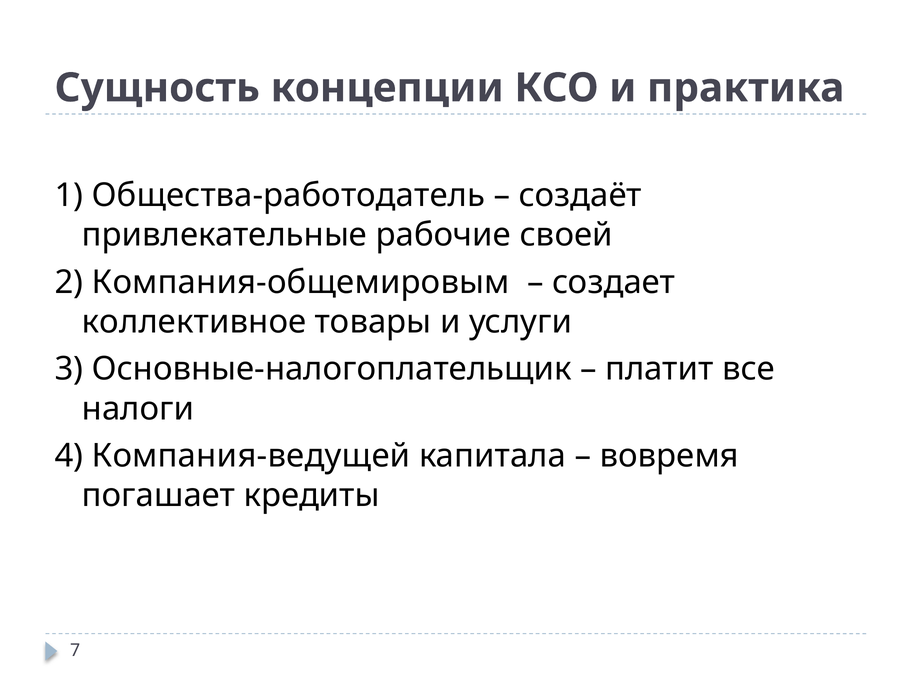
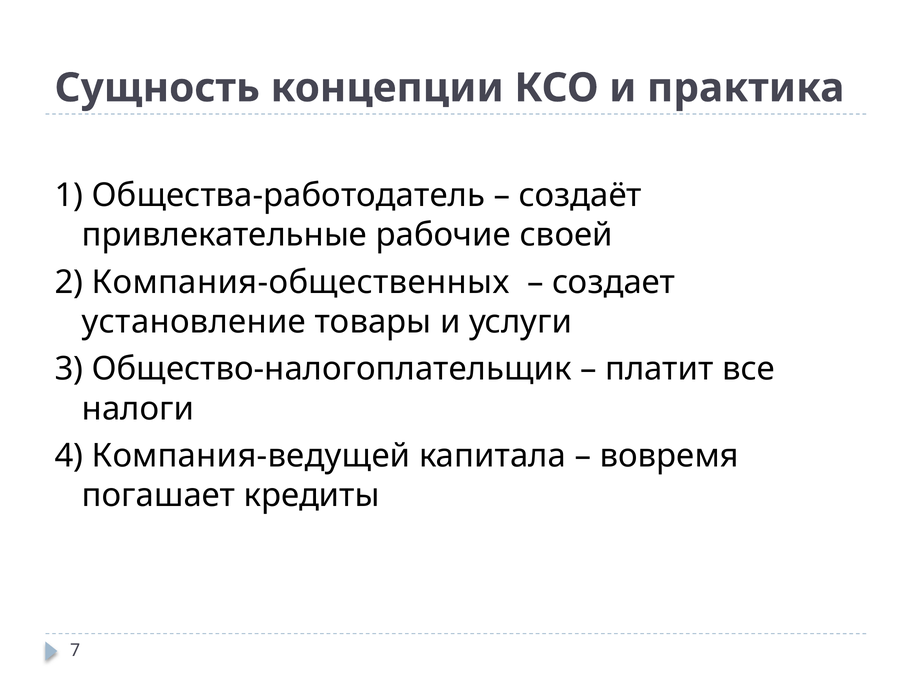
Компания-общемировым: Компания-общемировым -> Компания-общественных (301, 282)
коллективное: коллективное -> установление (194, 322)
Основные-налогоплательщик: Основные-налогоплательщик -> Общество-налогоплательщик (332, 369)
